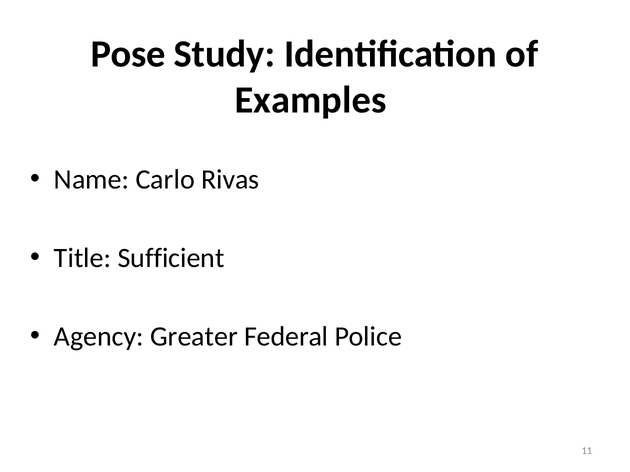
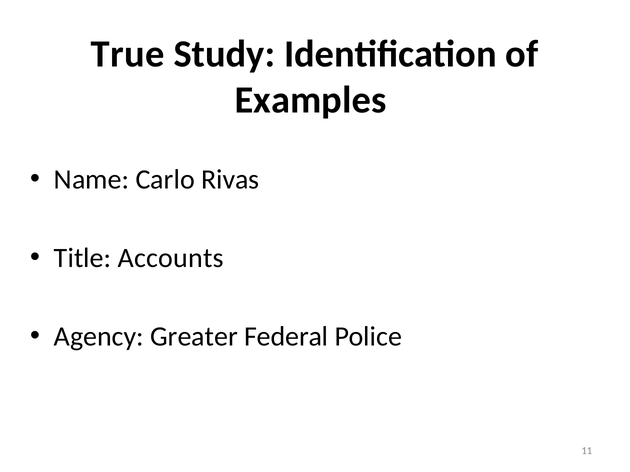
Pose: Pose -> True (128, 54)
Sufficient: Sufficient -> Accounts (171, 258)
